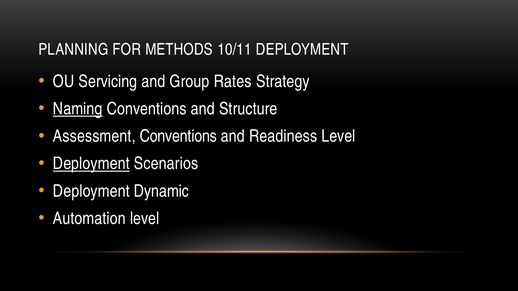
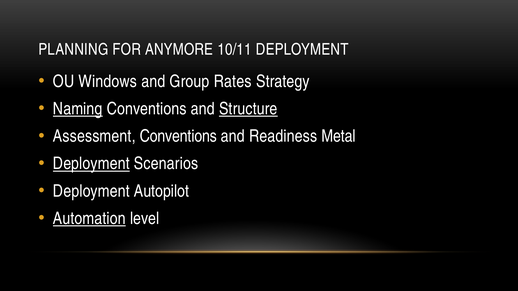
METHODS: METHODS -> ANYMORE (179, 50)
Servicing: Servicing -> Windows (108, 82)
Structure underline: none -> present (248, 109)
Readiness Level: Level -> Metal (339, 136)
Dynamic: Dynamic -> Autopilot (162, 191)
Automation underline: none -> present (89, 219)
